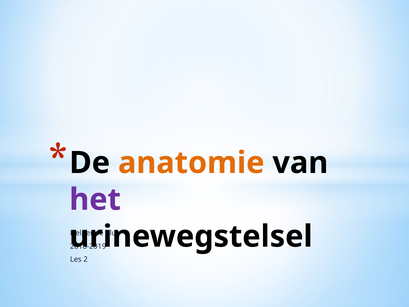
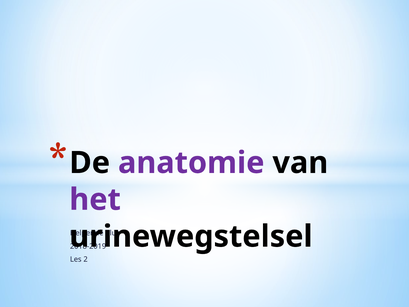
anatomie colour: orange -> purple (191, 163)
